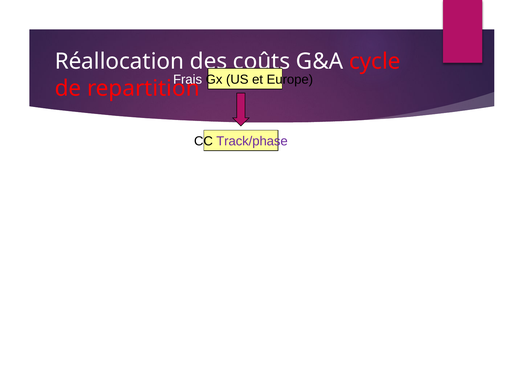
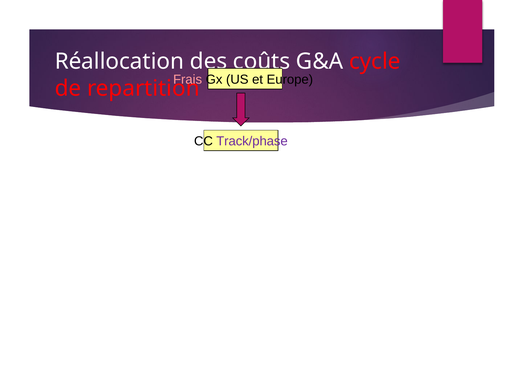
Frais colour: white -> pink (188, 80)
